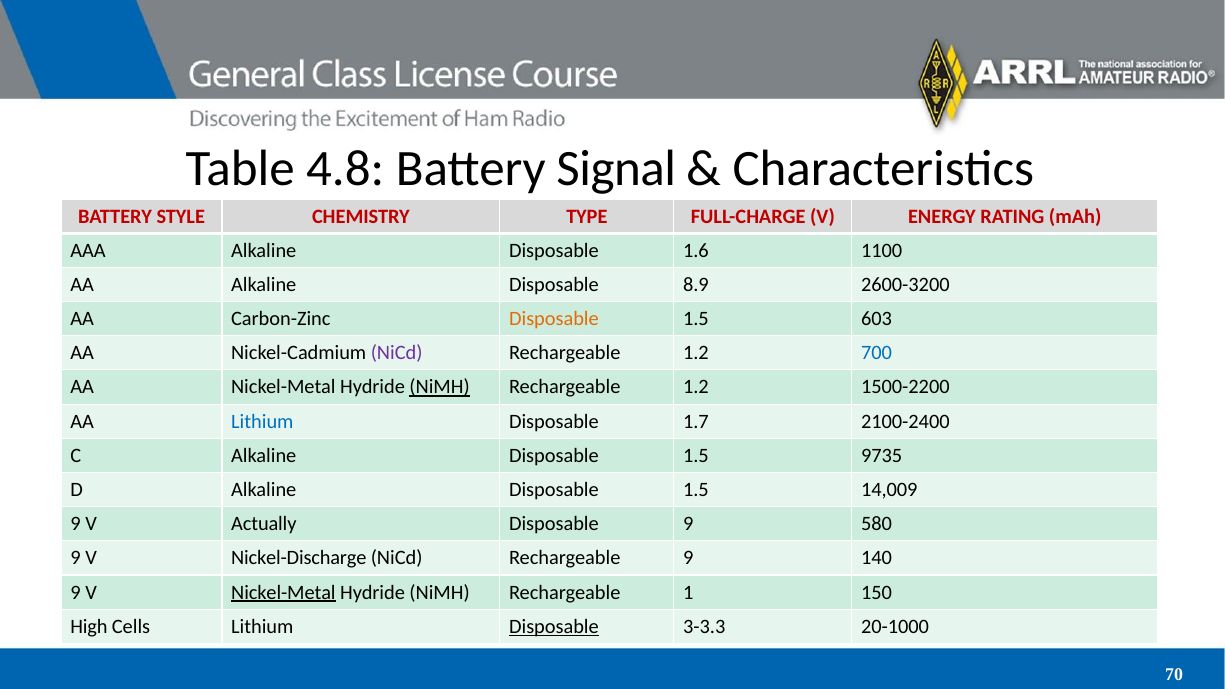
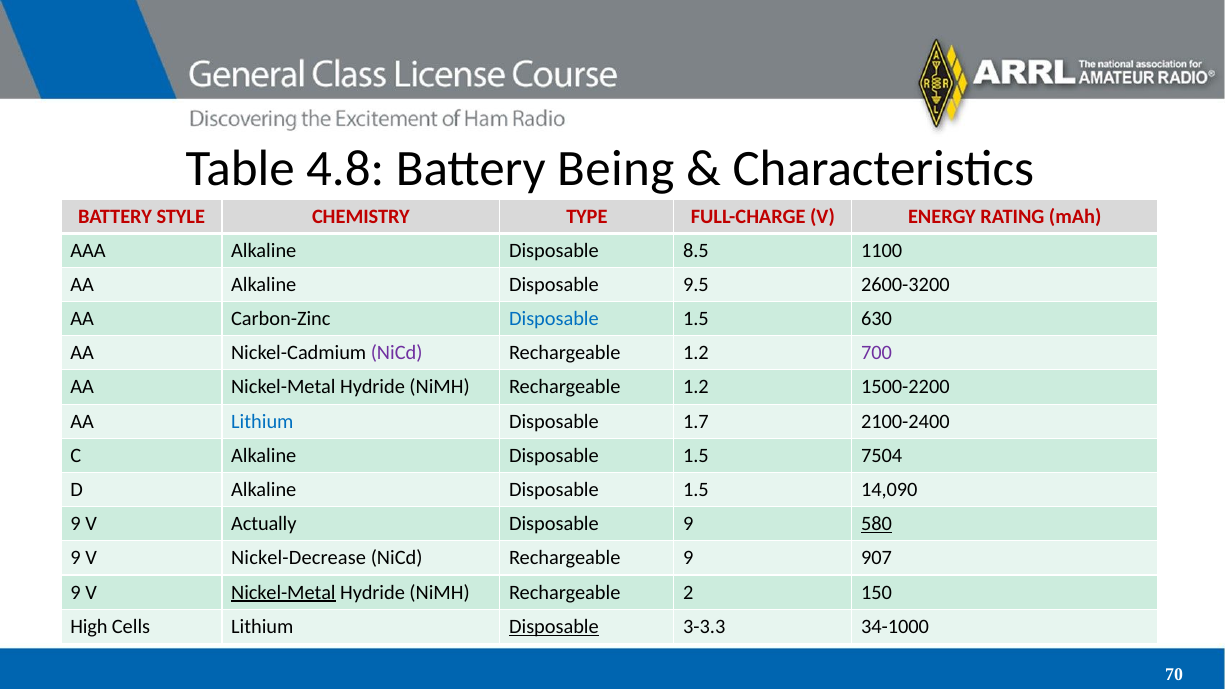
Signal: Signal -> Being (616, 169)
1.6: 1.6 -> 8.5 (696, 251)
8.9: 8.9 -> 9.5 (696, 285)
Disposable colour: orange -> blue (554, 319)
603: 603 -> 630 (876, 319)
700 colour: blue -> purple (876, 353)
NiMH underline: present -> none (440, 387)
9735: 9735 -> 7504 (882, 456)
14,009: 14,009 -> 14,090 (889, 490)
580 underline: none -> present (876, 524)
Nickel-Discharge: Nickel-Discharge -> Nickel-Decrease (299, 558)
140: 140 -> 907 (876, 558)
1: 1 -> 2 (688, 592)
20-1000: 20-1000 -> 34-1000 (895, 627)
